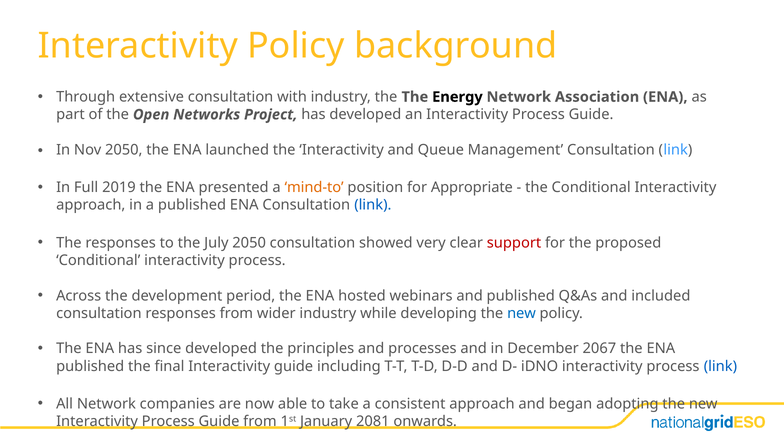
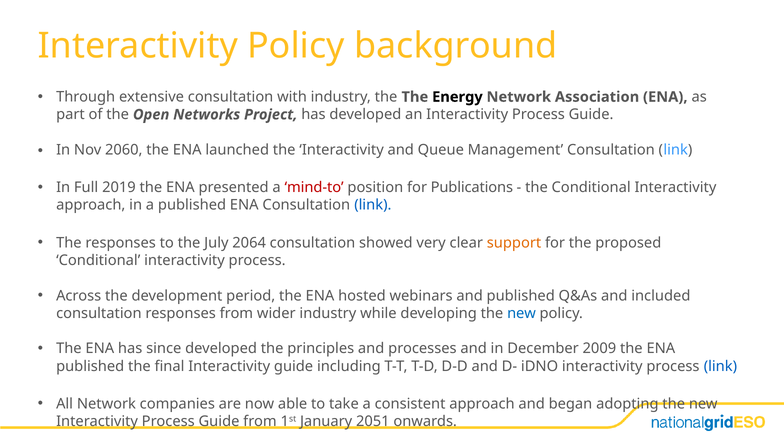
Nov 2050: 2050 -> 2060 (124, 150)
mind-to colour: orange -> red (314, 187)
Appropriate: Appropriate -> Publications (472, 187)
July 2050: 2050 -> 2064 (249, 243)
support colour: red -> orange (514, 243)
2067: 2067 -> 2009 (599, 349)
2081: 2081 -> 2051 (373, 422)
